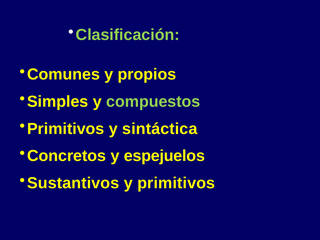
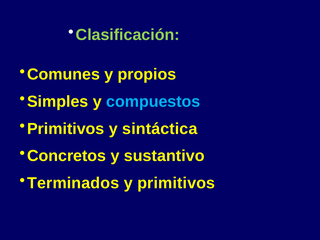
compuestos colour: light green -> light blue (153, 102)
espejuelos: espejuelos -> sustantivo (164, 156)
Sustantivos: Sustantivos -> Terminados (73, 183)
